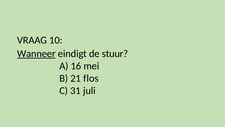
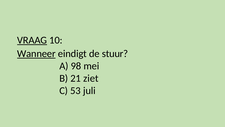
VRAAG underline: none -> present (32, 40)
16: 16 -> 98 (76, 66)
flos: flos -> ziet (91, 78)
31: 31 -> 53 (75, 90)
